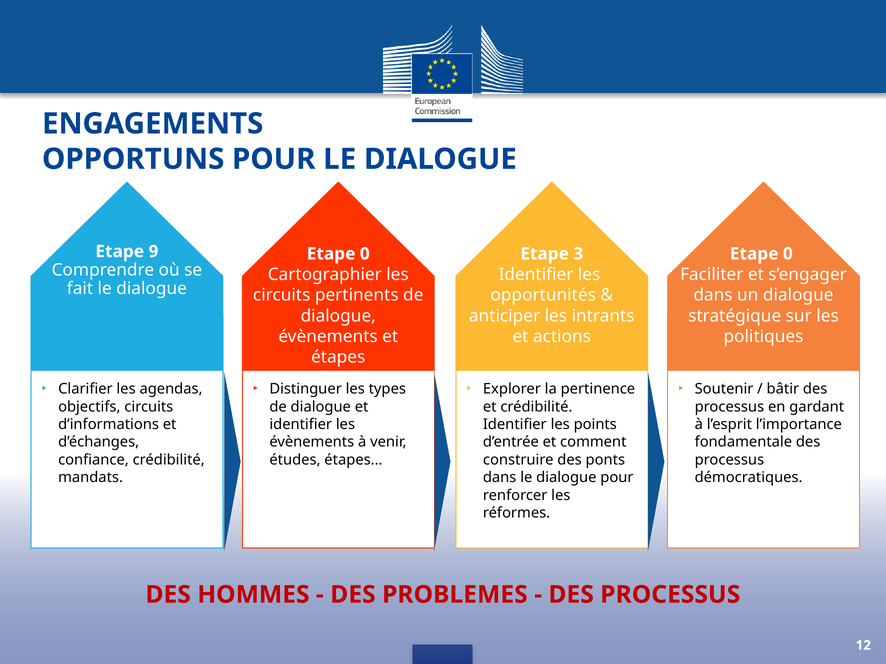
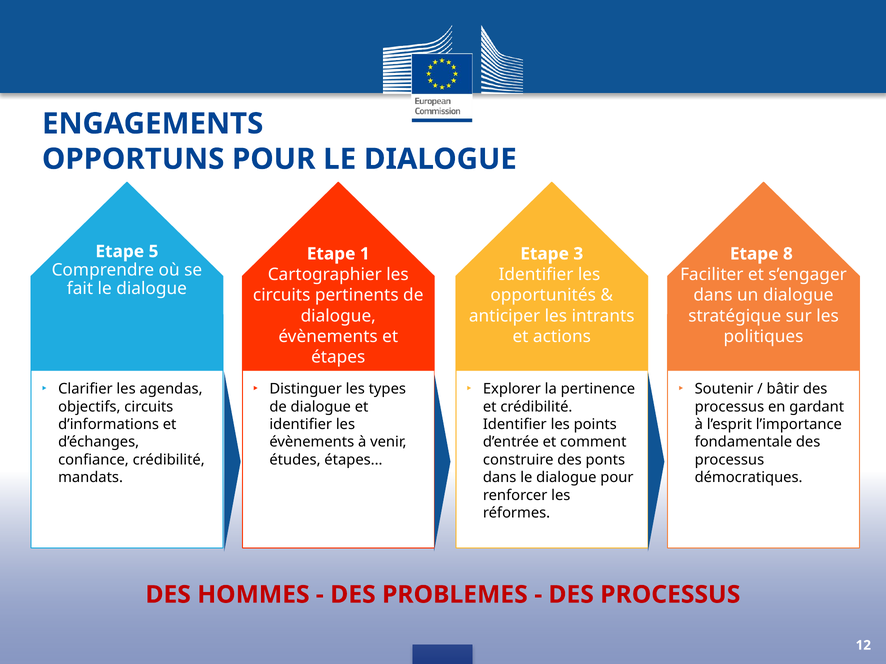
9: 9 -> 5 (153, 252)
0: 0 -> 1 (365, 254)
0: 0 -> 8 (788, 254)
